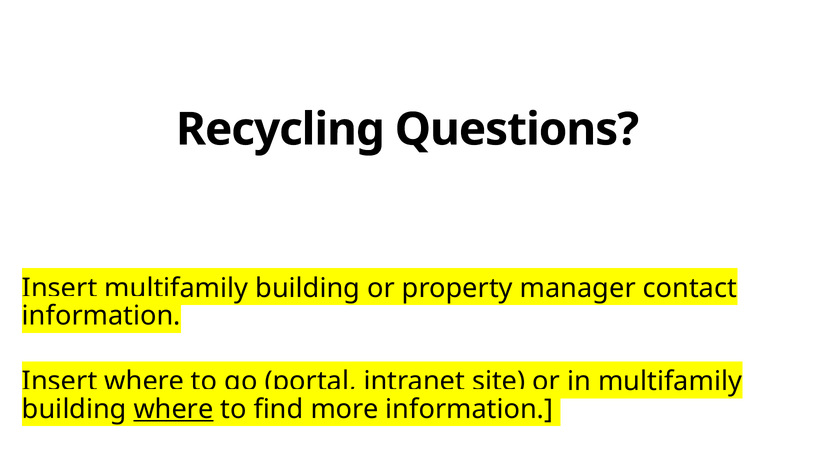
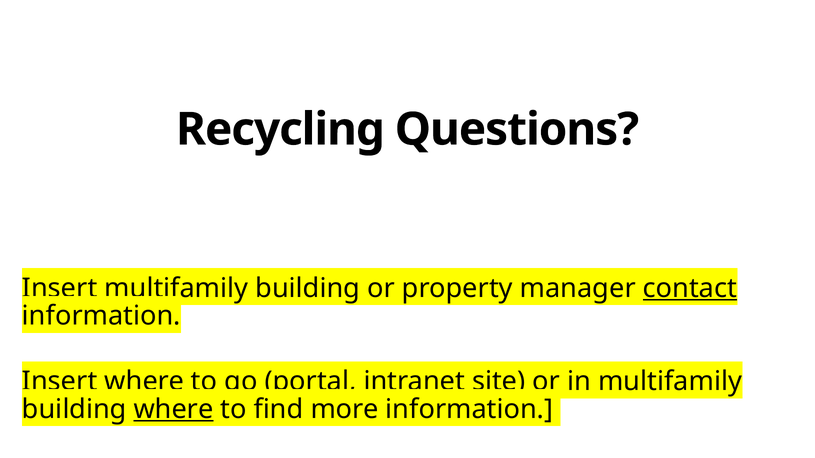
contact underline: none -> present (690, 289)
